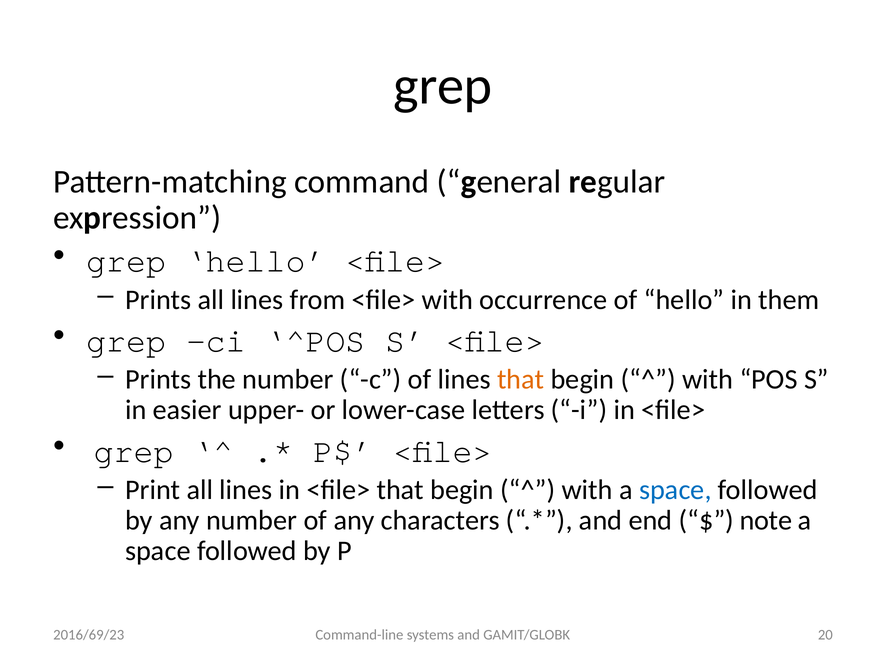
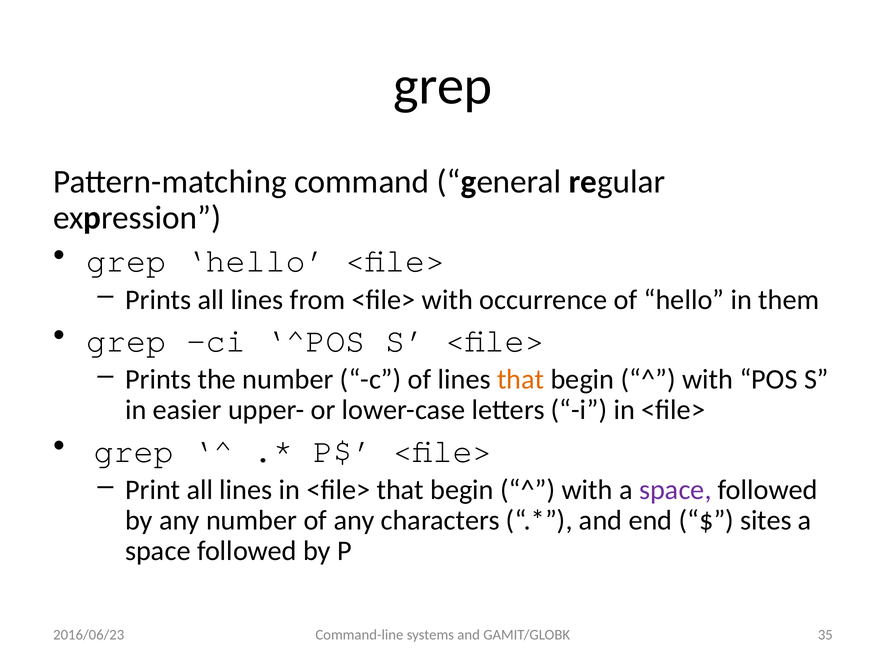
space colour: blue -> purple (675, 490)
note: note -> sites (766, 520)
20: 20 -> 35 (825, 634)
2016/69/23: 2016/69/23 -> 2016/06/23 (89, 635)
